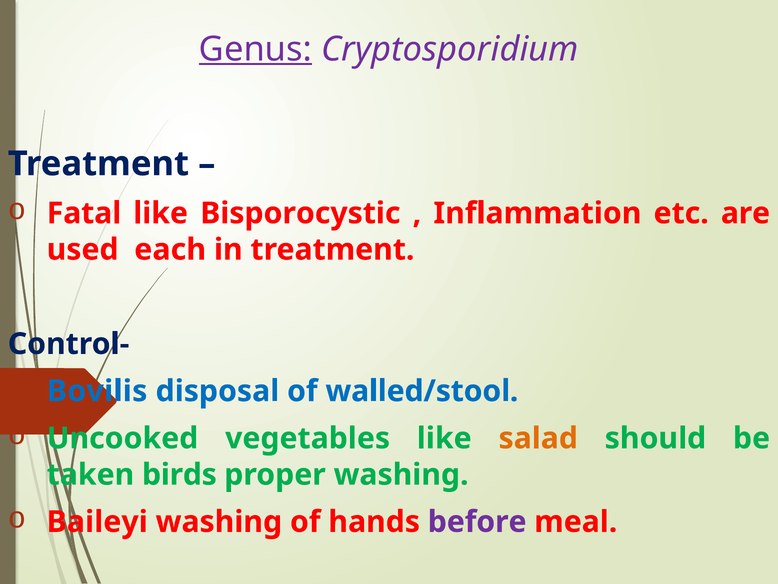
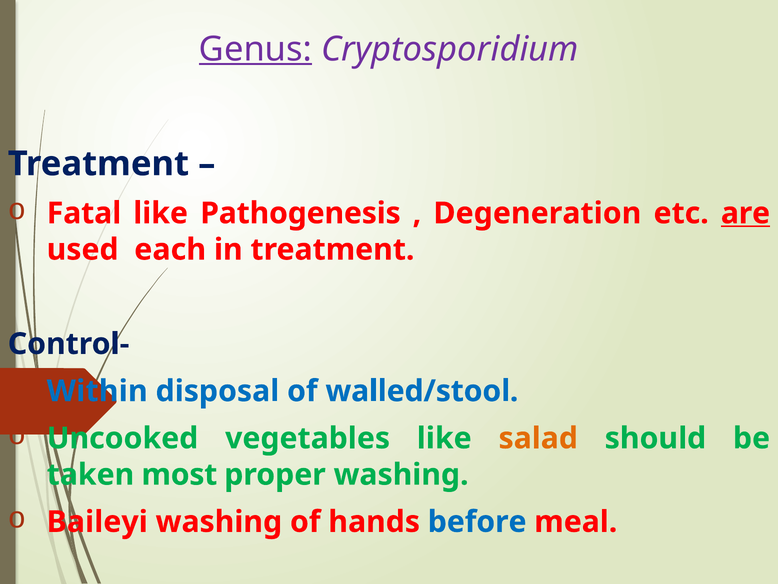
Bisporocystic: Bisporocystic -> Pathogenesis (300, 213)
Inflammation: Inflammation -> Degeneration (537, 213)
are underline: none -> present (745, 213)
Bovilis: Bovilis -> Within (97, 391)
birds: birds -> most (179, 474)
before colour: purple -> blue (477, 521)
